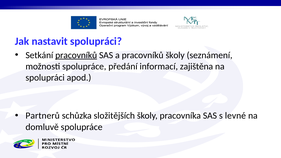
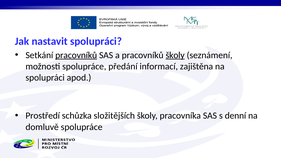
školy underline: none -> present (175, 55)
Partnerů: Partnerů -> Prostředí (43, 116)
levné: levné -> denní (235, 116)
